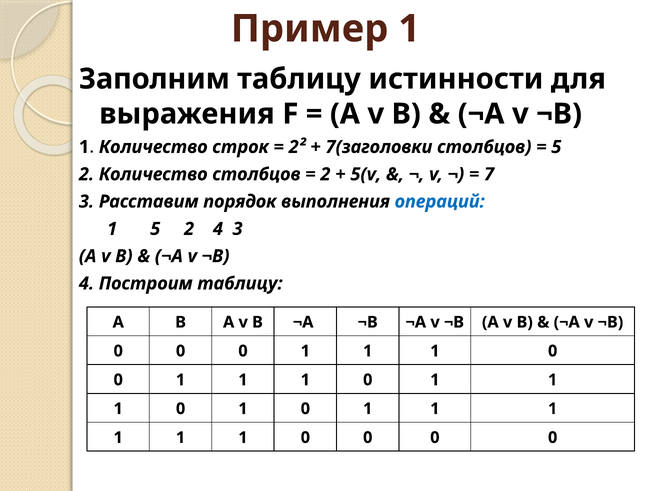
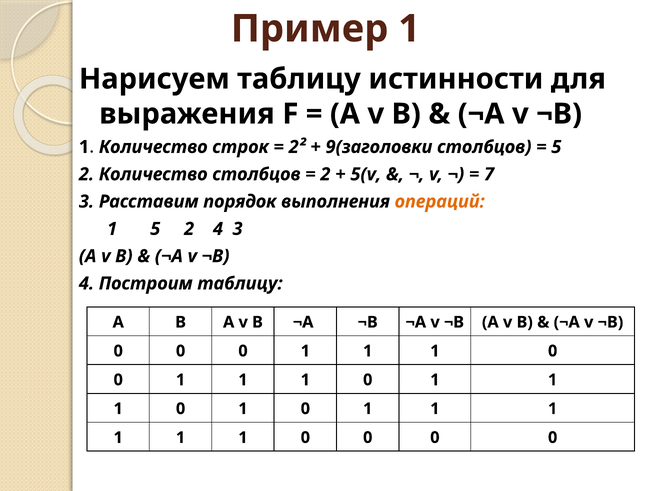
Заполним: Заполним -> Нарисуем (154, 79)
7(заголовки: 7(заголовки -> 9(заголовки (379, 147)
операций colour: blue -> orange (440, 202)
